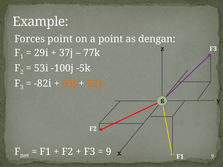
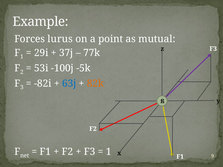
Forces point: point -> lurus (60, 39)
dengan: dengan -> mutual (157, 39)
63j colour: orange -> blue (69, 84)
9: 9 -> 1 (109, 152)
